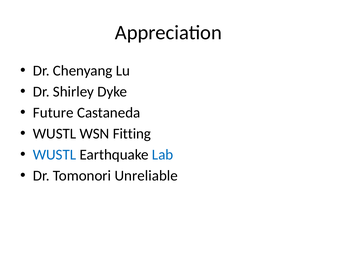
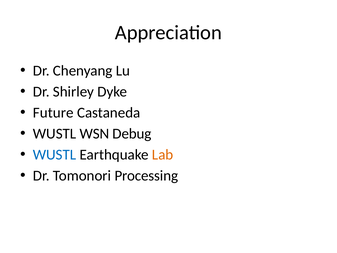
Fitting: Fitting -> Debug (132, 134)
Lab colour: blue -> orange (163, 155)
Unreliable: Unreliable -> Processing (146, 176)
